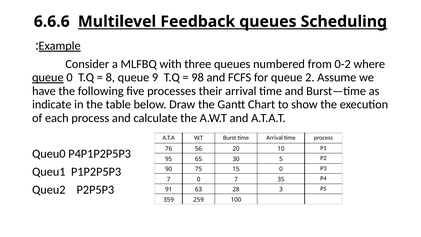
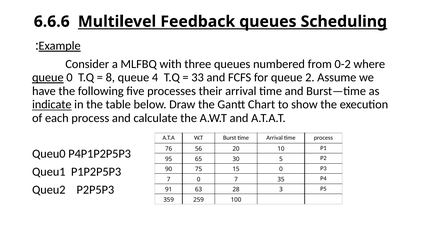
9: 9 -> 4 (155, 78)
98: 98 -> 33 (198, 78)
indicate underline: none -> present (52, 105)
